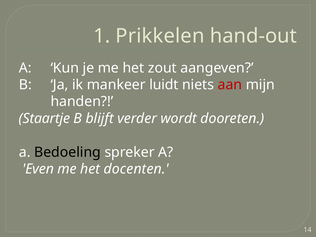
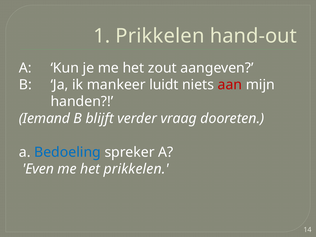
Staartje: Staartje -> Iemand (44, 118)
wordt: wordt -> vraag (179, 118)
Bedoeling colour: black -> blue (68, 152)
het docenten: docenten -> prikkelen (136, 169)
